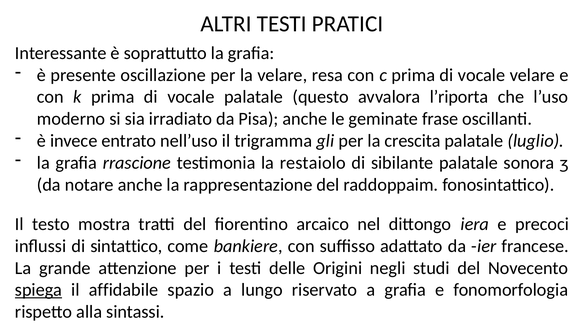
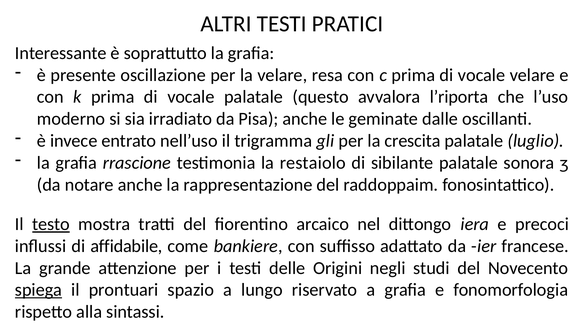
frase: frase -> dalle (440, 119)
testo underline: none -> present (51, 224)
sintattico: sintattico -> affidabile (126, 246)
affidabile: affidabile -> prontuari (124, 289)
